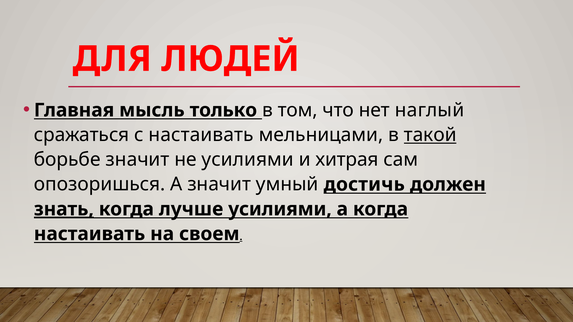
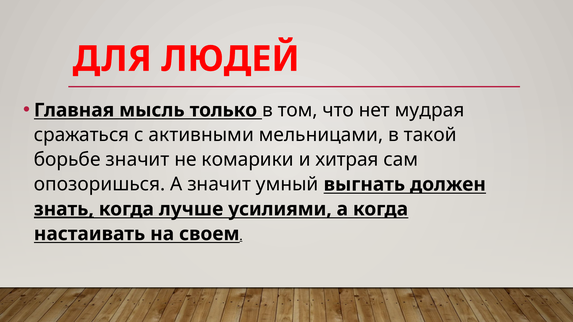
наглый: наглый -> мудрая (430, 110)
с настаивать: настаивать -> активными (201, 135)
такой underline: present -> none (430, 135)
не усилиями: усилиями -> комарики (248, 160)
достичь: достичь -> выгнать (364, 185)
